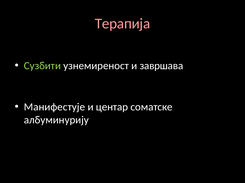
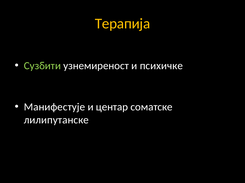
Терапија colour: pink -> yellow (123, 24)
завршава: завршава -> психичке (161, 66)
албуминурију: албуминурију -> лилипутанске (56, 120)
